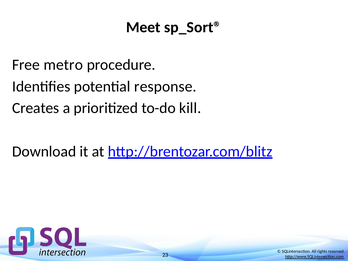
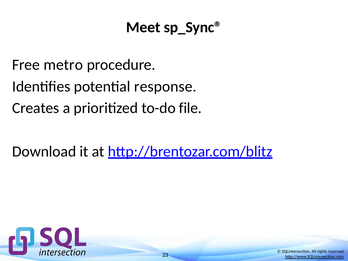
sp_Sort®: sp_Sort® -> sp_Sync® (193, 27)
kill: kill -> file (190, 108)
